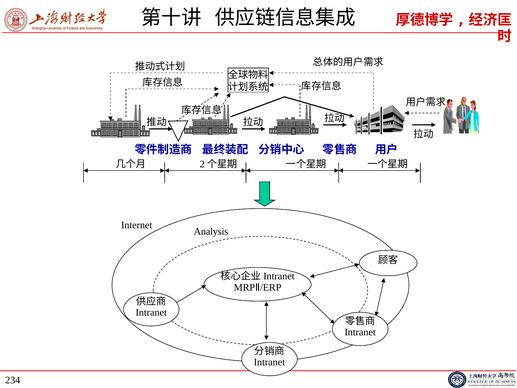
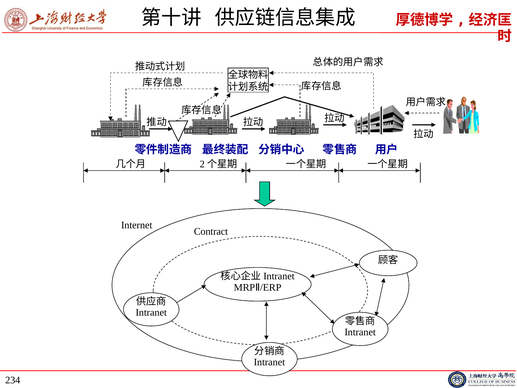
Analysis: Analysis -> Contract (211, 231)
